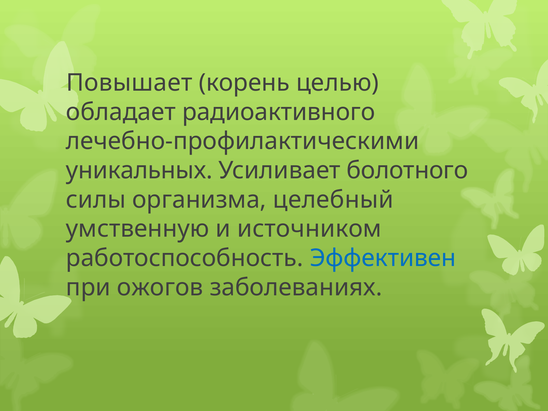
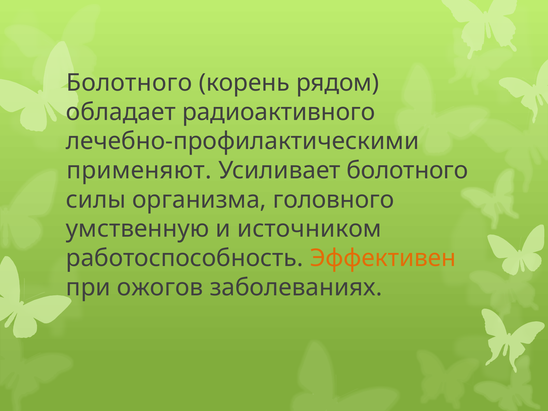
Повышает: Повышает -> Болотного (129, 83)
целью: целью -> рядом (338, 83)
уникальных: уникальных -> применяют (139, 170)
целебный: целебный -> головного (334, 200)
Эффективен colour: blue -> orange (383, 258)
